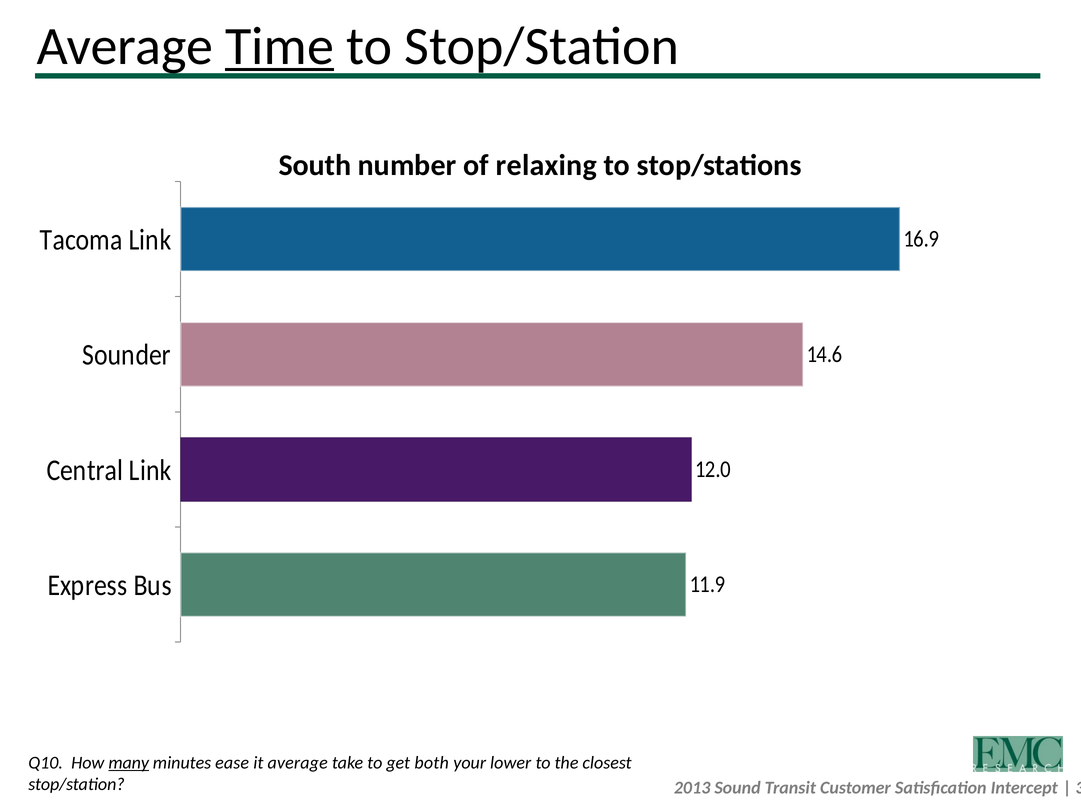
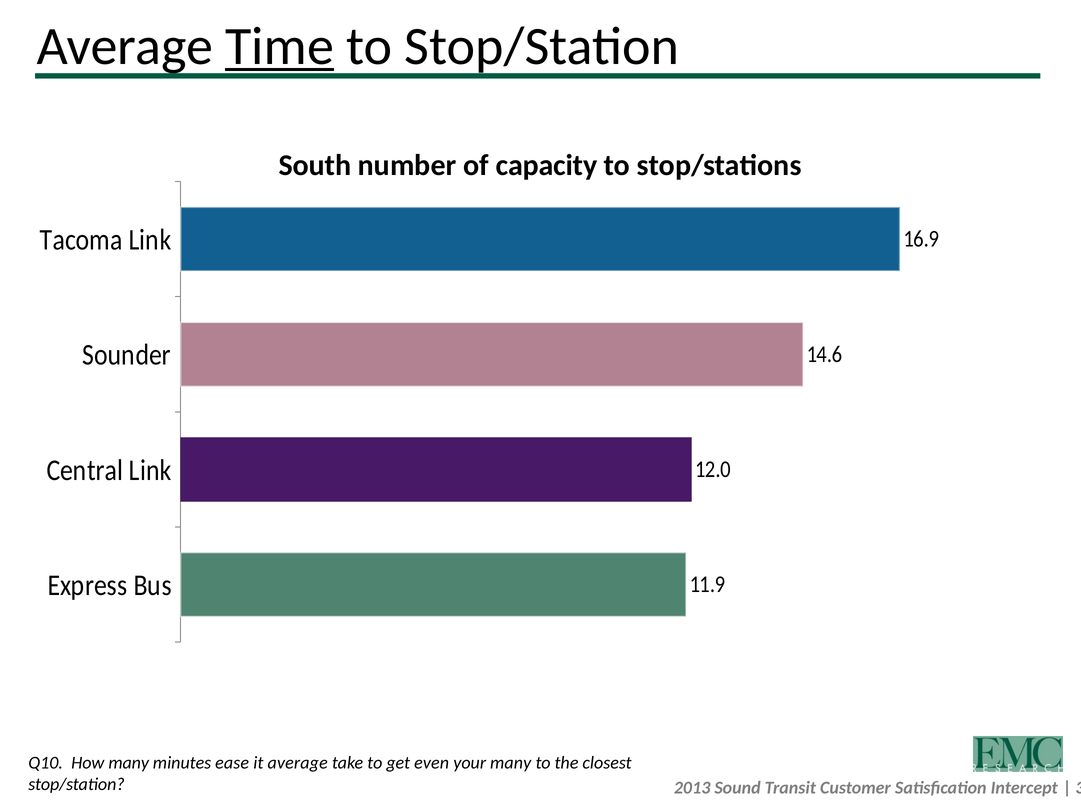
relaxing: relaxing -> capacity (547, 165)
many underline: present -> none (129, 762)
both: both -> even (432, 762)
your lower: lower -> many (511, 762)
